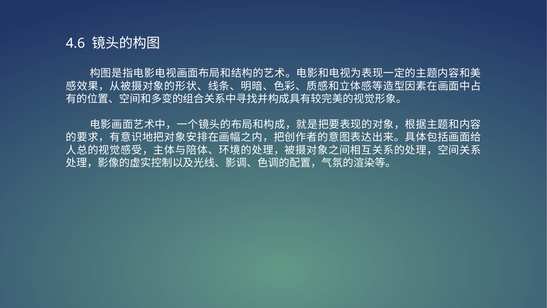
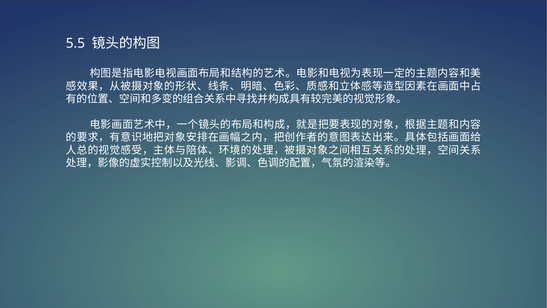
4.6: 4.6 -> 5.5 (75, 43)
